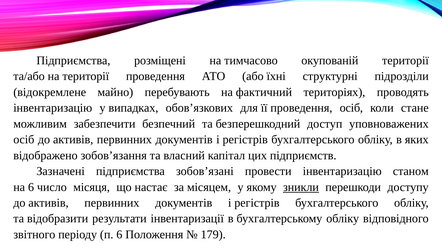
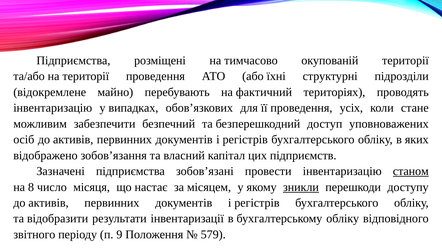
проведення осіб: осіб -> усіх (351, 108)
станом underline: none -> present (411, 171)
на 6: 6 -> 8 (31, 187)
п 6: 6 -> 9 (119, 234)
179: 179 -> 579 (213, 234)
